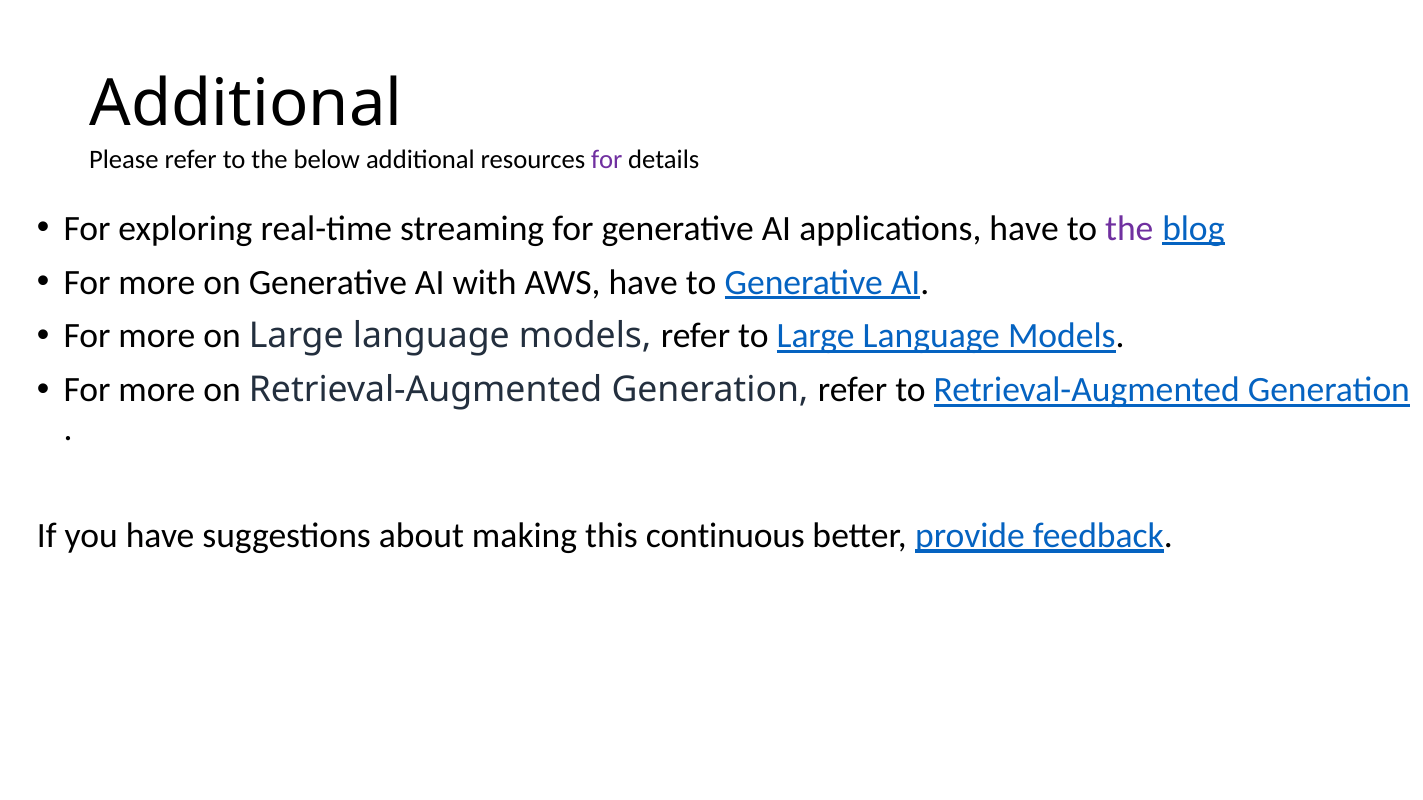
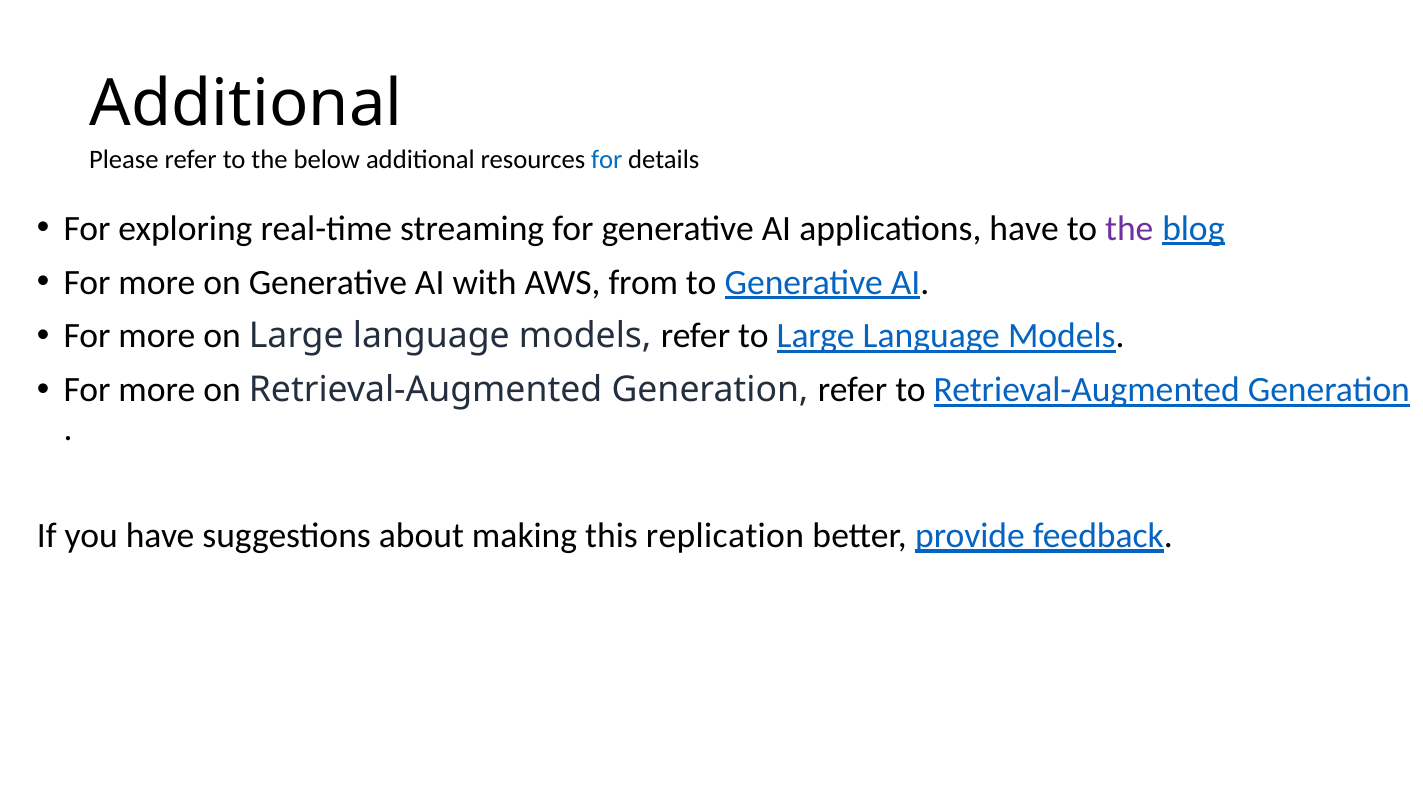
for colour: purple -> blue (607, 160)
AWS have: have -> from (643, 282)
continuous: continuous -> replication (725, 536)
